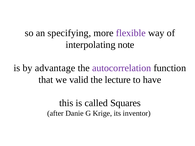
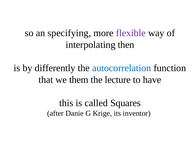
note: note -> then (126, 45)
advantage: advantage -> differently (55, 68)
autocorrelation colour: purple -> blue (122, 68)
valid: valid -> them (79, 80)
